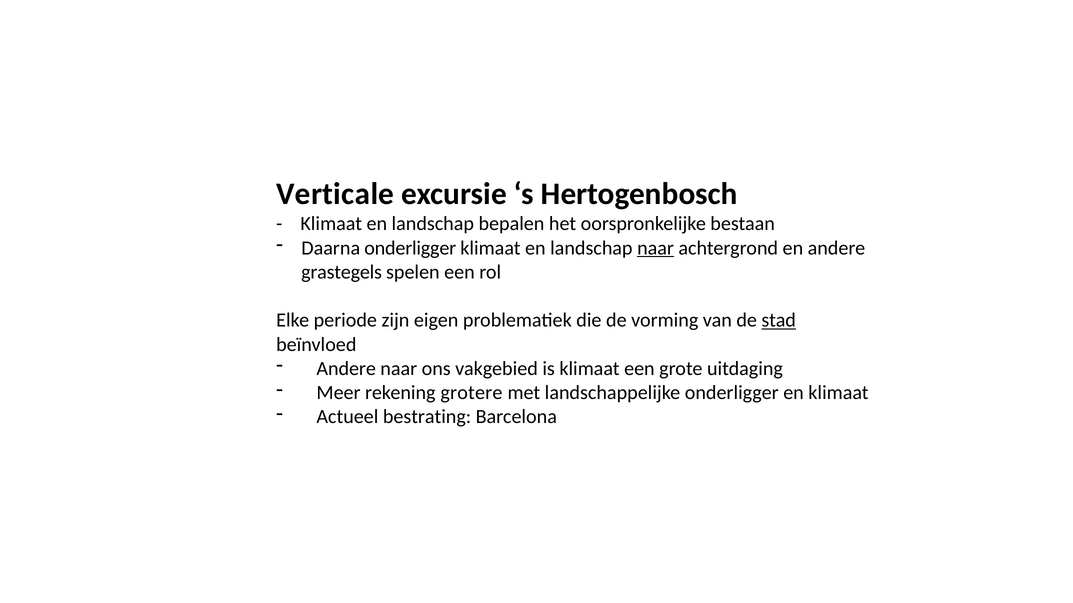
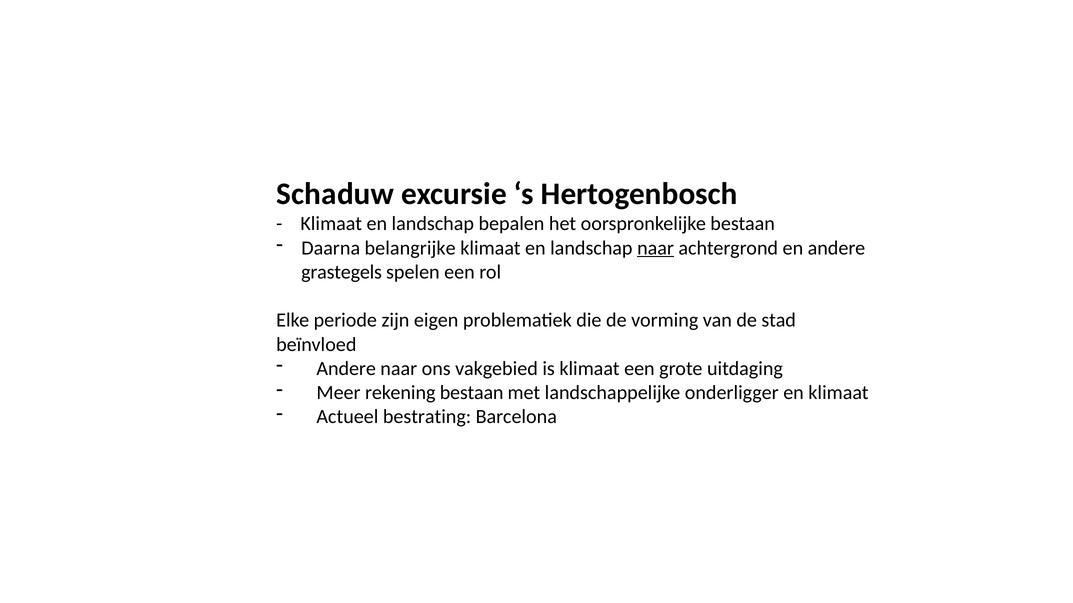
Verticale: Verticale -> Schaduw (335, 194)
Daarna onderligger: onderligger -> belangrijke (410, 248)
stad underline: present -> none (779, 321)
rekening grotere: grotere -> bestaan (472, 393)
